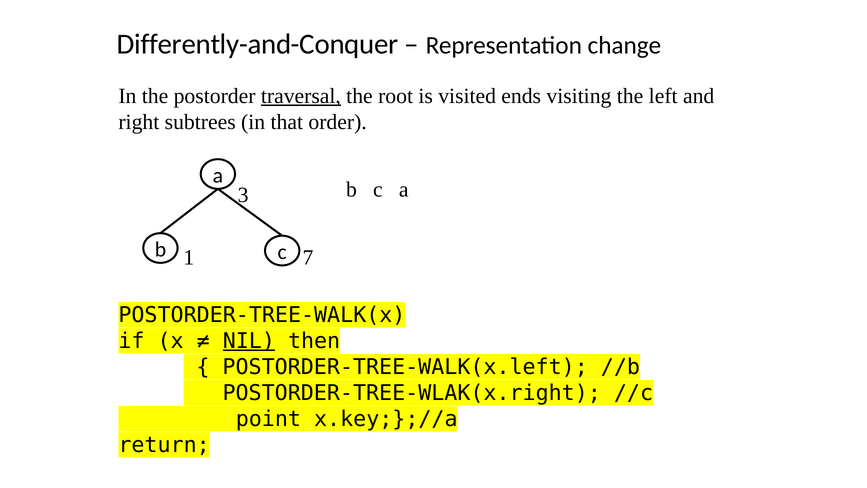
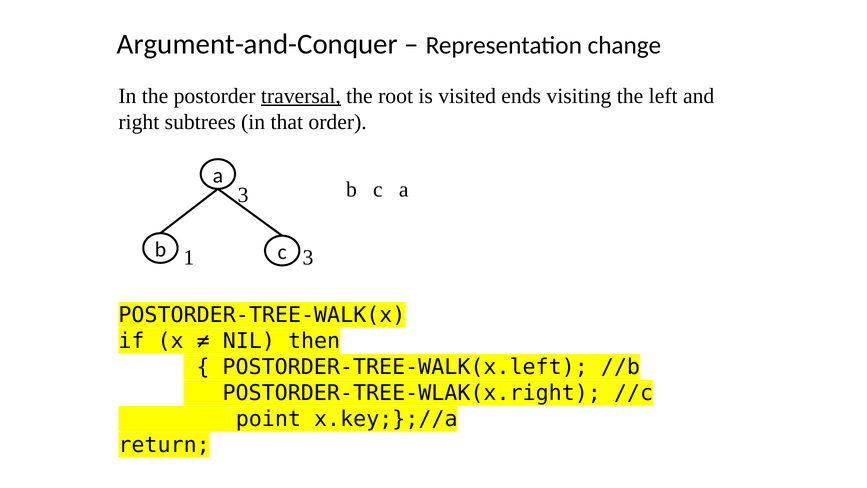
Differently-and-Conquer: Differently-and-Conquer -> Argument-and-Conquer (257, 44)
1 7: 7 -> 3 (308, 257)
NIL underline: present -> none (249, 341)
